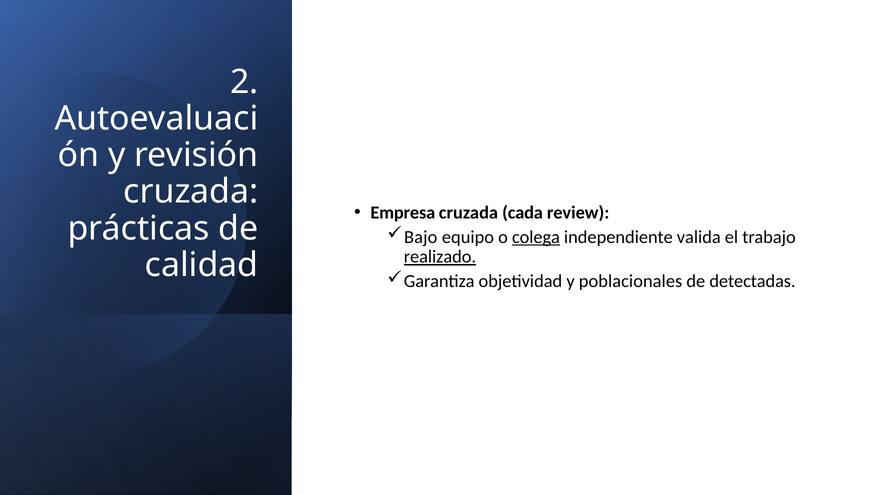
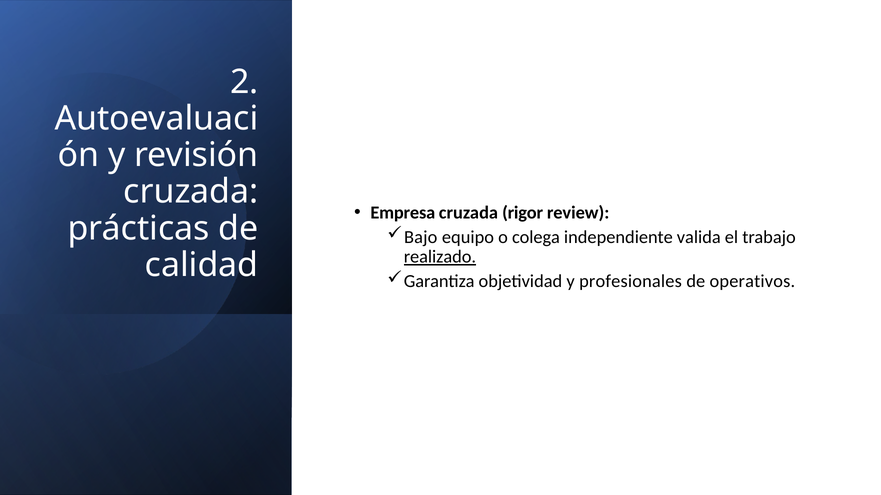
cada: cada -> rigor (523, 213)
colega underline: present -> none (536, 237)
poblacionales: poblacionales -> profesionales (631, 282)
detectadas: detectadas -> operativos (752, 282)
